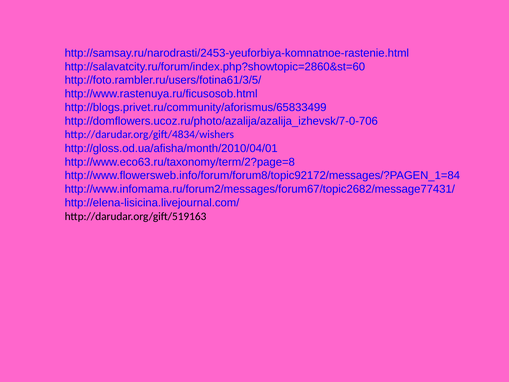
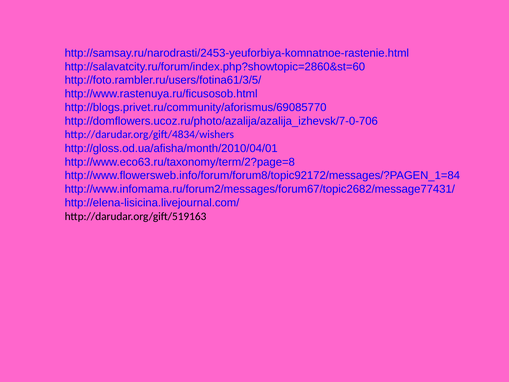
http://blogs.privet.ru/community/aforismus/65833499: http://blogs.privet.ru/community/aforismus/65833499 -> http://blogs.privet.ru/community/aforismus/69085770 (196, 107)
